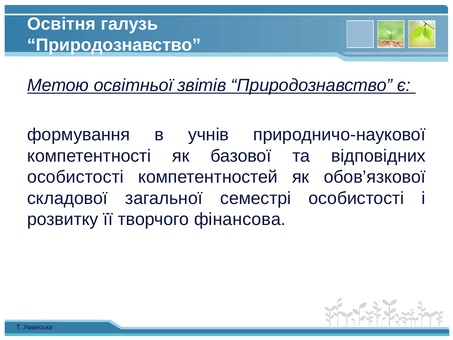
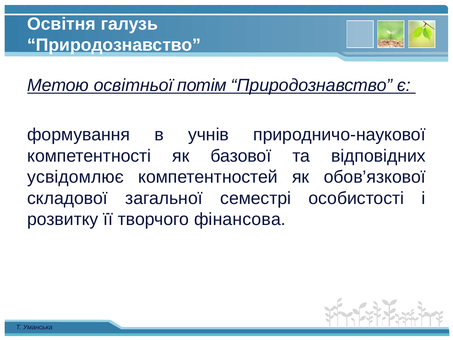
звітів: звітів -> потім (202, 85)
особистості: особистості -> усвідомлює (75, 177)
